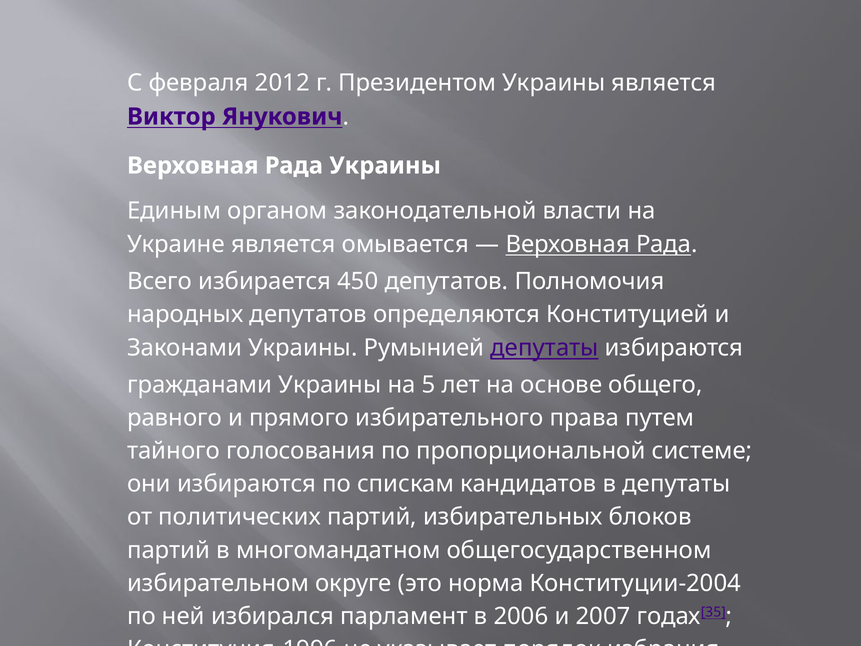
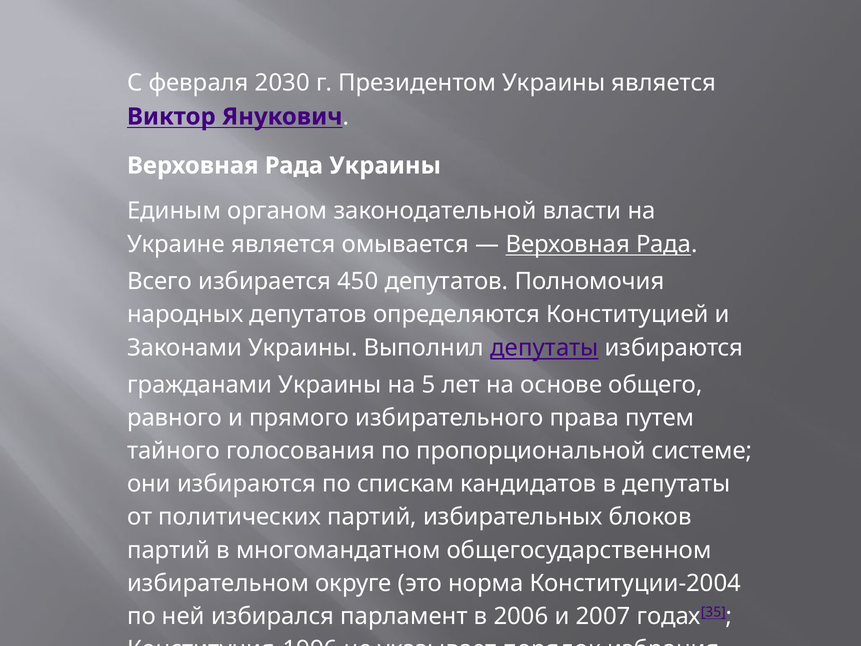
2012: 2012 -> 2030 (282, 83)
Румынией: Румынией -> Выполнил (424, 348)
